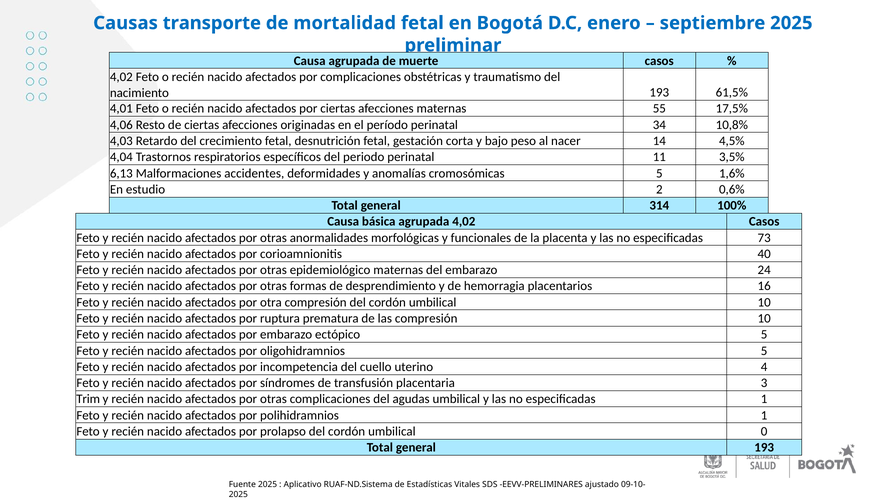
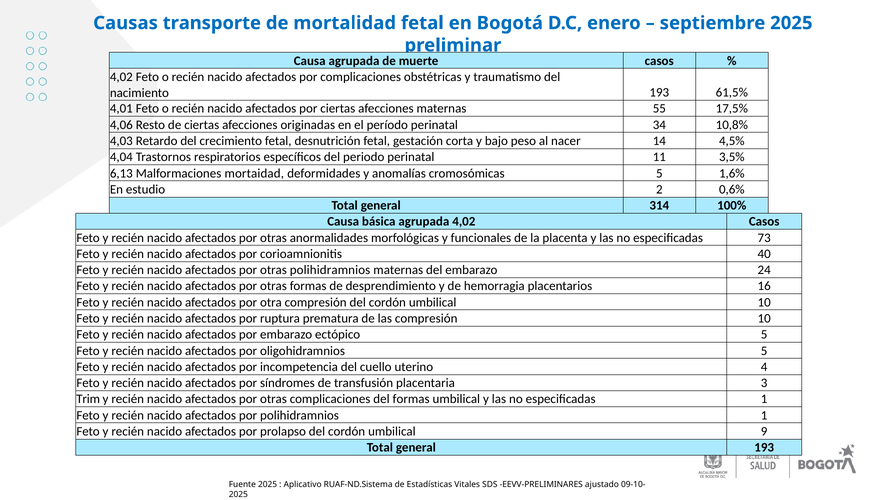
accidentes: accidentes -> mortaidad (254, 173)
otras epidemiológico: epidemiológico -> polihidramnios (330, 270)
del agudas: agudas -> formas (411, 399)
0: 0 -> 9 (764, 432)
